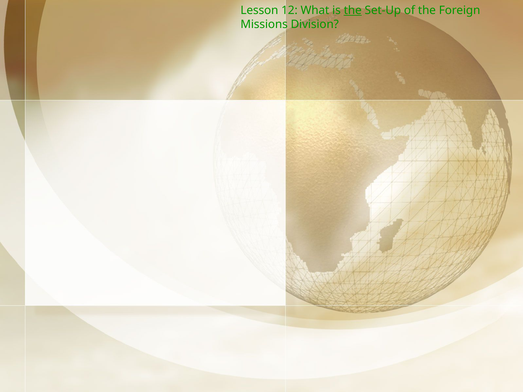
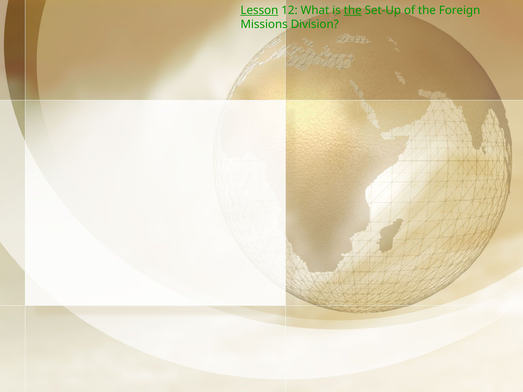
Lesson underline: none -> present (259, 10)
